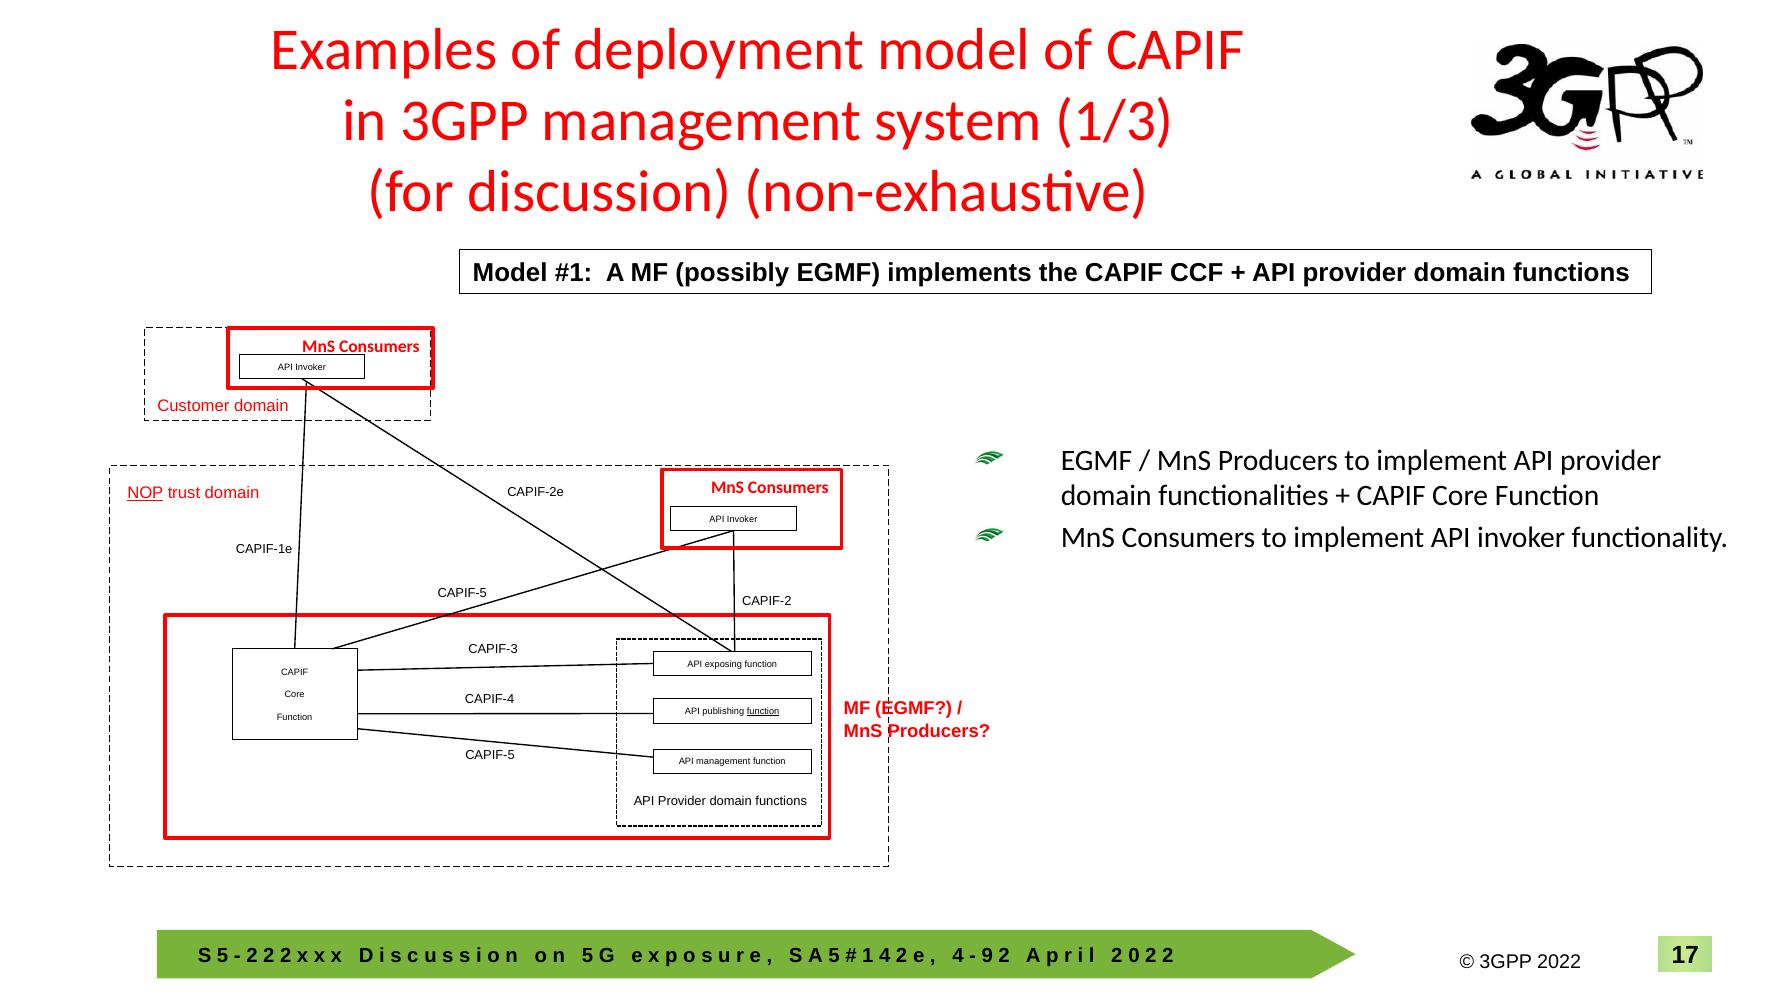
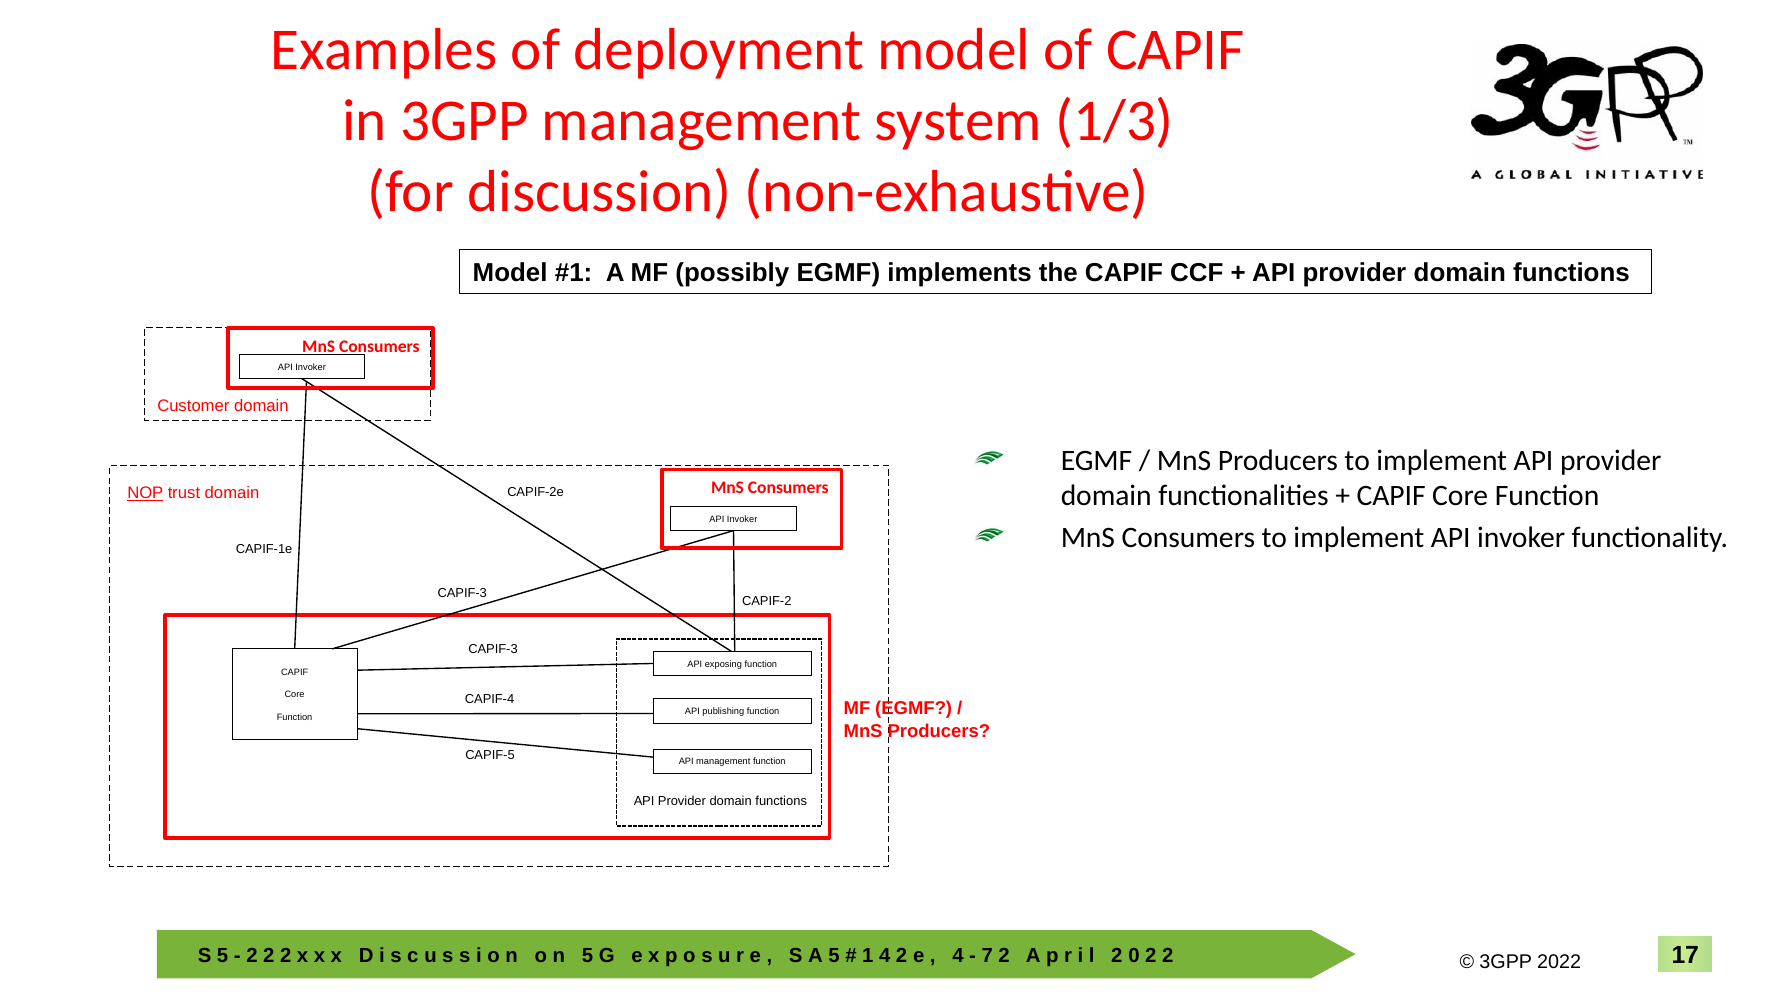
CAPIF-5: CAPIF-5 -> CAPIF-3 (462, 593)
function underline: present -> none (763, 711)
9: 9 -> 7 (987, 956)
